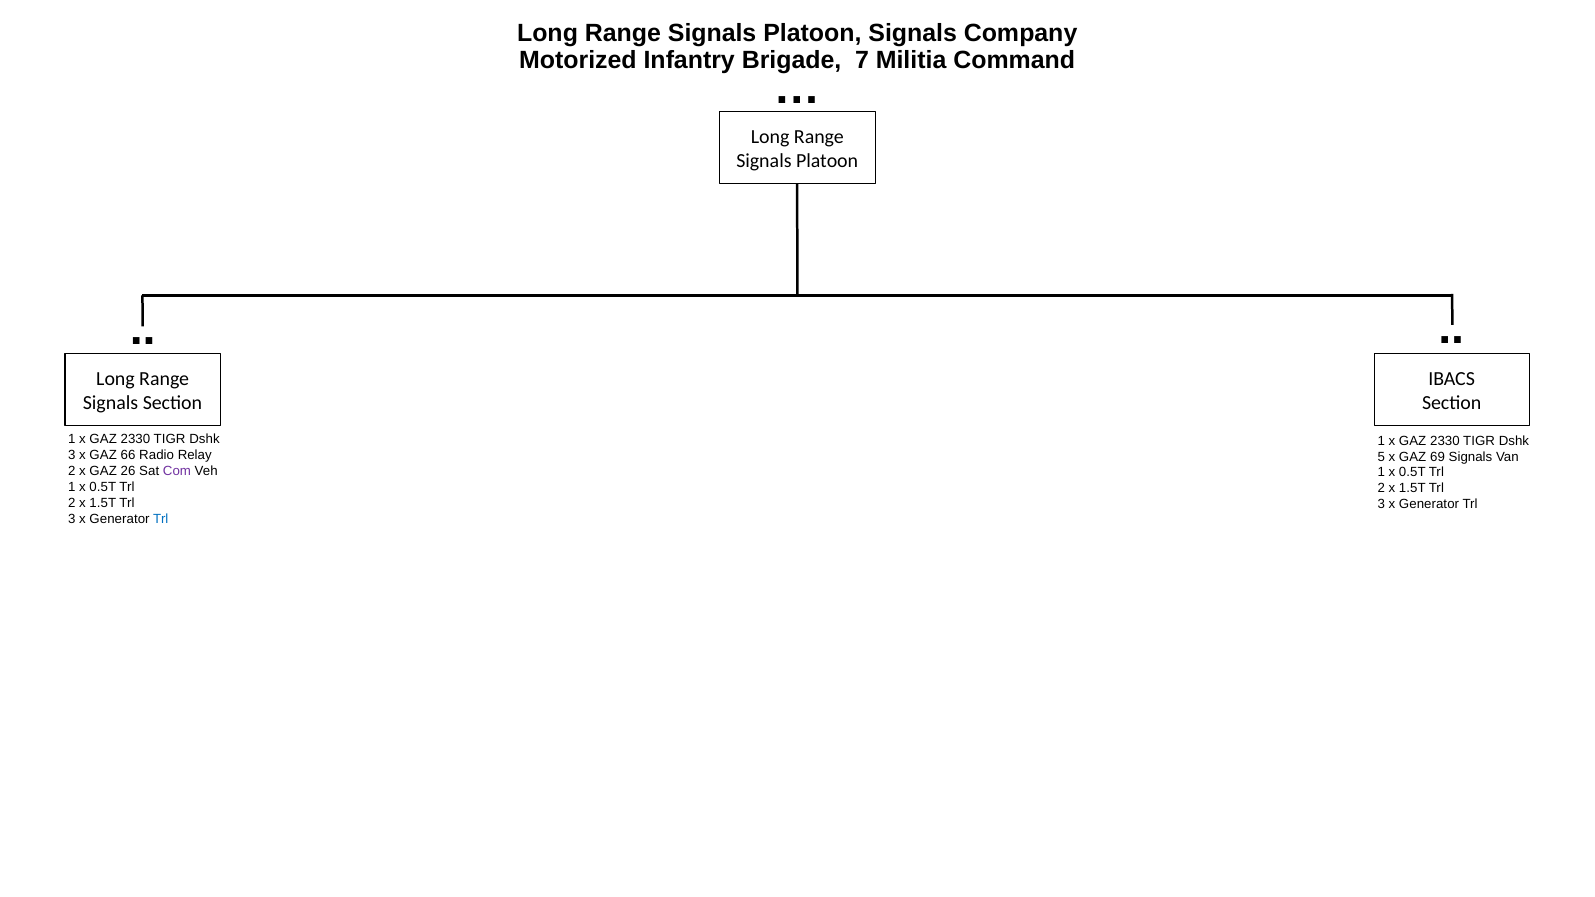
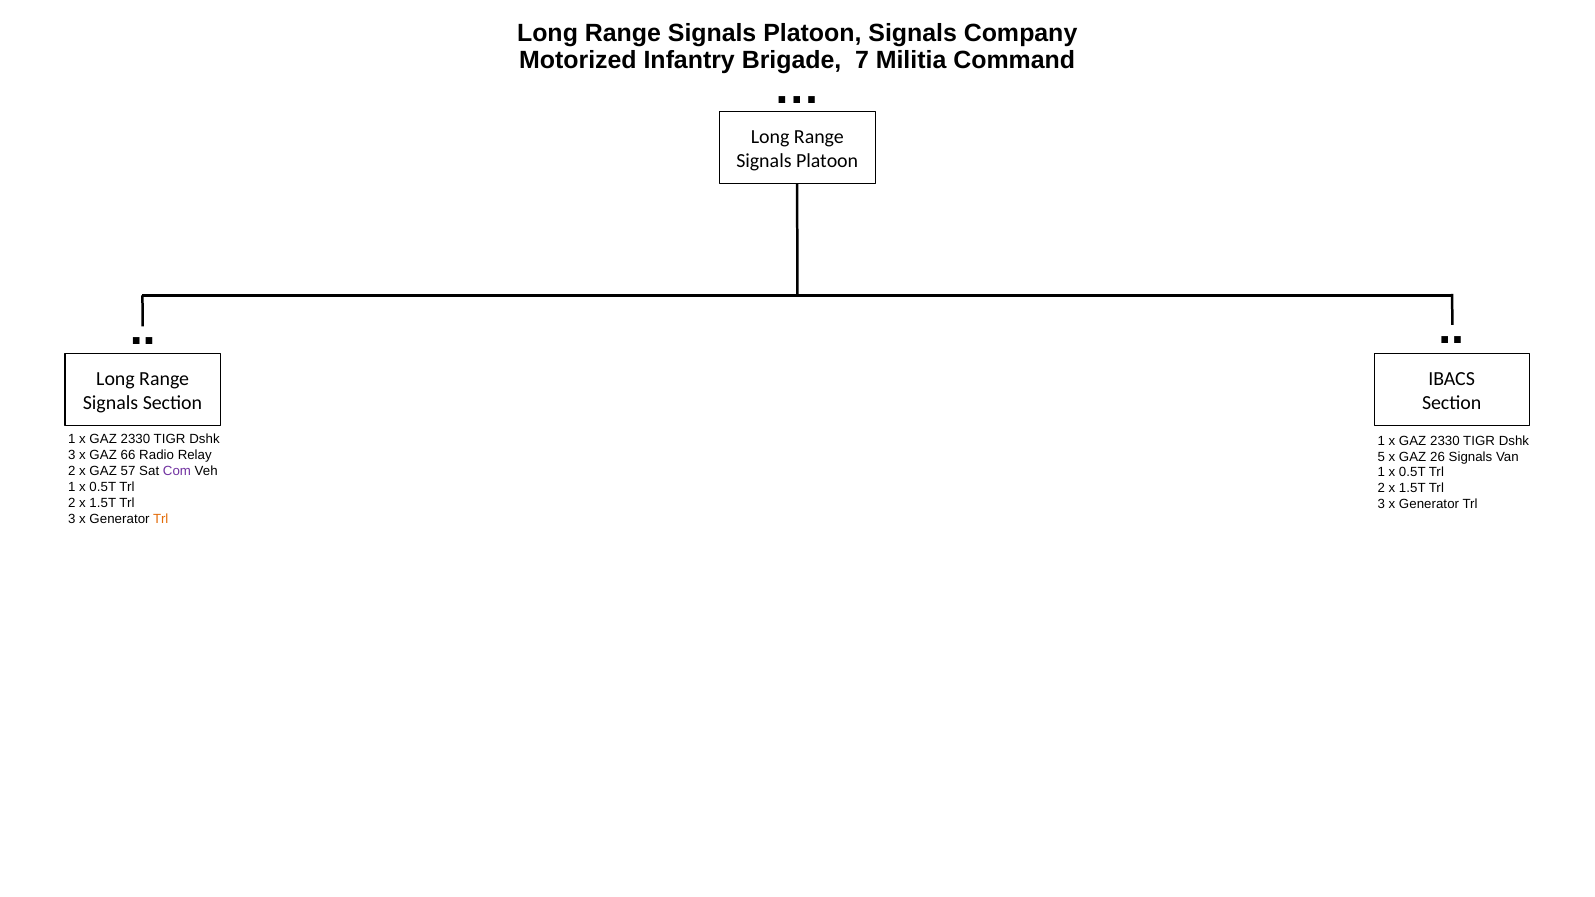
69: 69 -> 26 (1438, 457)
26: 26 -> 57 (128, 472)
Trl colour: blue -> orange (161, 519)
